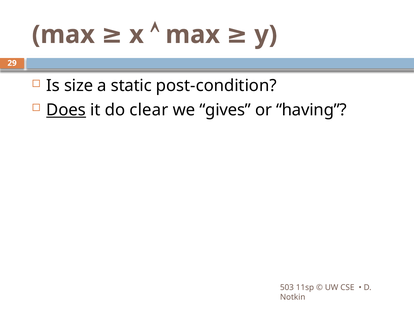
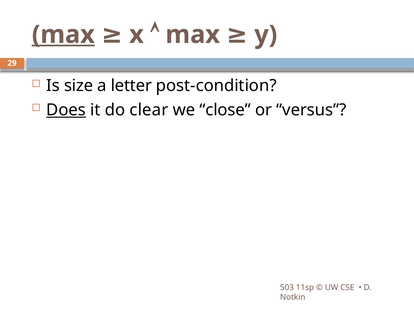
max underline: none -> present (63, 35)
static: static -> letter (131, 86)
gives: gives -> close (225, 110)
having: having -> versus (311, 110)
